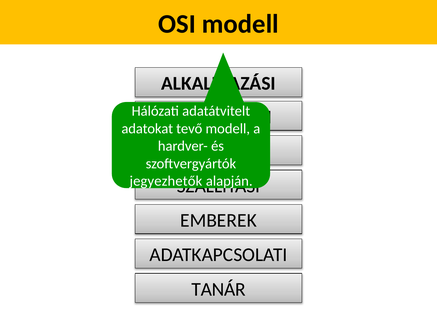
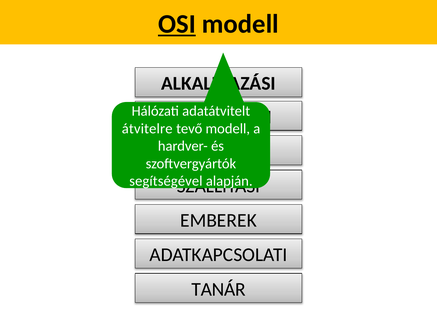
OSI underline: none -> present (177, 24)
adatokat: adatokat -> átvitelre (147, 128)
jegyezhetők: jegyezhetők -> segítségével (166, 181)
